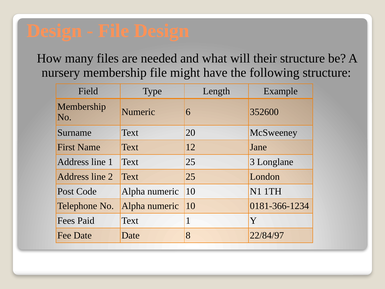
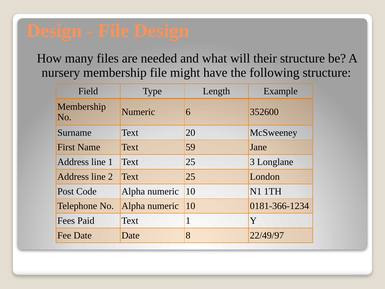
12: 12 -> 59 (190, 147)
22/84/97: 22/84/97 -> 22/49/97 (267, 235)
